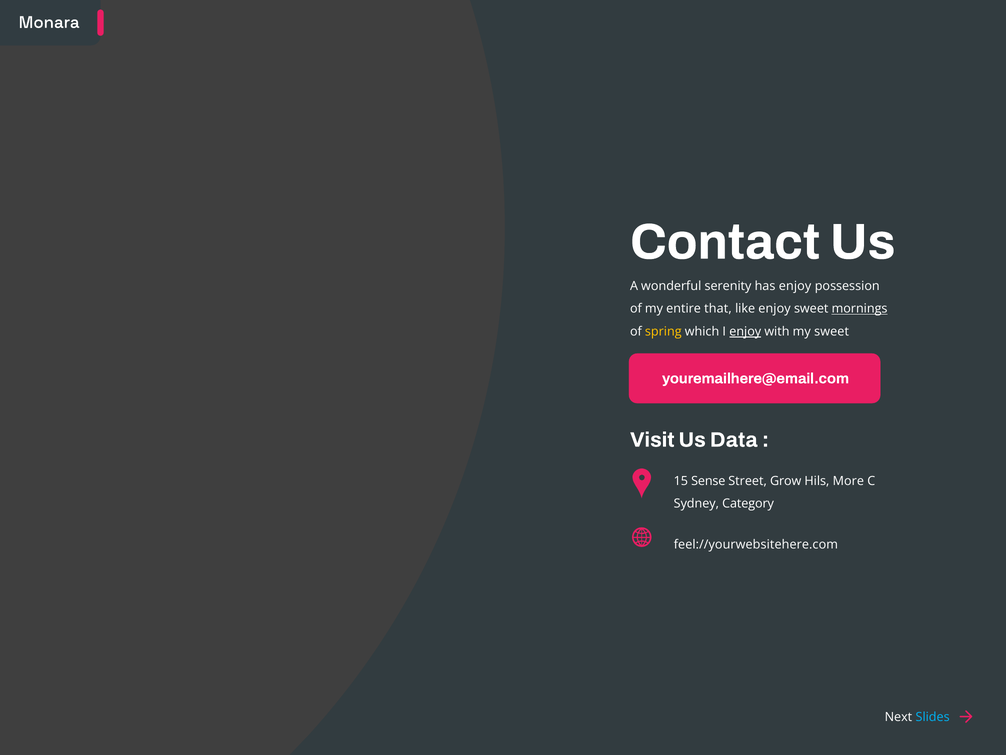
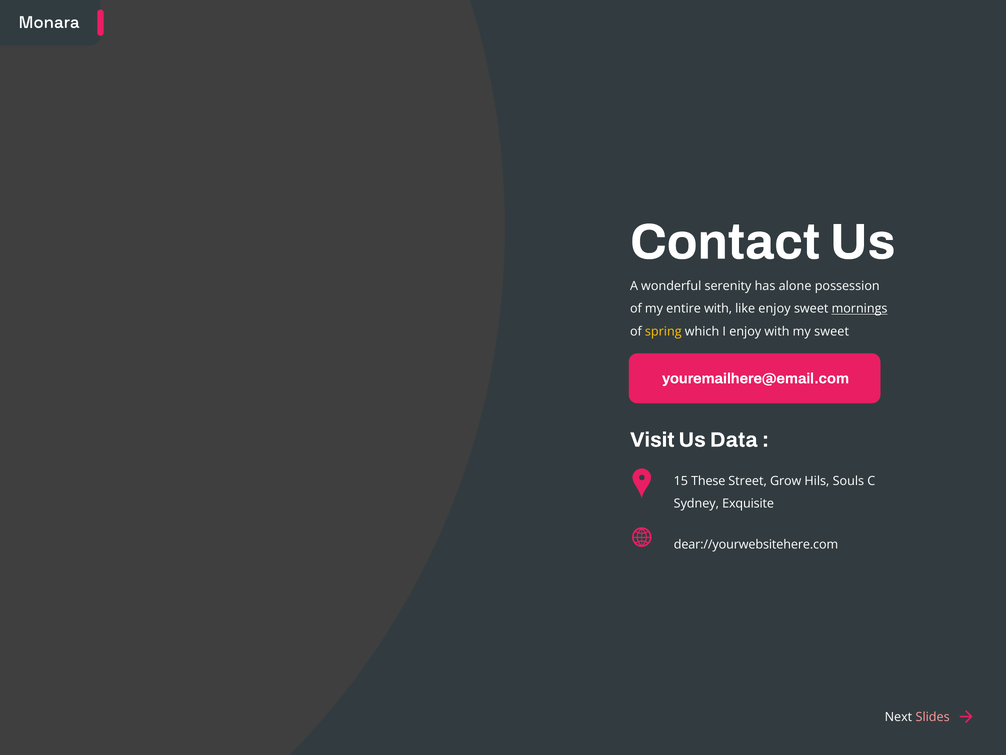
has enjoy: enjoy -> alone (795, 286)
entire that: that -> with (718, 309)
enjoy underline: present -> none (745, 331)
Sense: Sense -> These (708, 481)
More: More -> Souls (848, 481)
Category: Category -> Exquisite (748, 503)
feel://yourwebsitehere.com: feel://yourwebsitehere.com -> dear://yourwebsitehere.com (756, 544)
Slides colour: light blue -> pink (933, 717)
